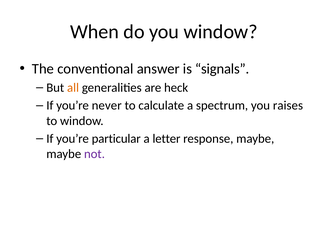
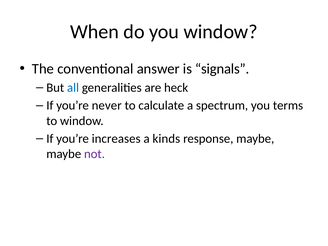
all colour: orange -> blue (73, 88)
raises: raises -> terms (288, 106)
particular: particular -> increases (116, 139)
letter: letter -> kinds (166, 139)
